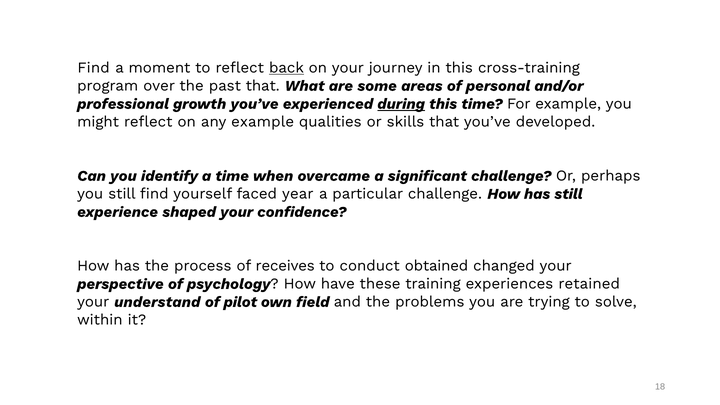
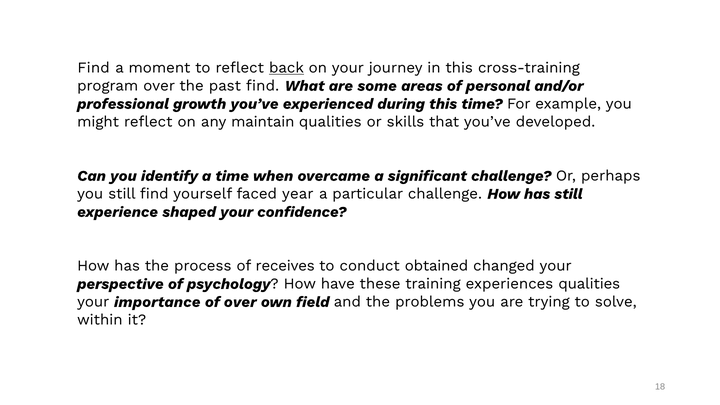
past that: that -> find (263, 86)
during underline: present -> none (401, 104)
any example: example -> maintain (263, 122)
experiences retained: retained -> qualities (589, 284)
understand: understand -> importance (157, 302)
of pilot: pilot -> over (240, 302)
